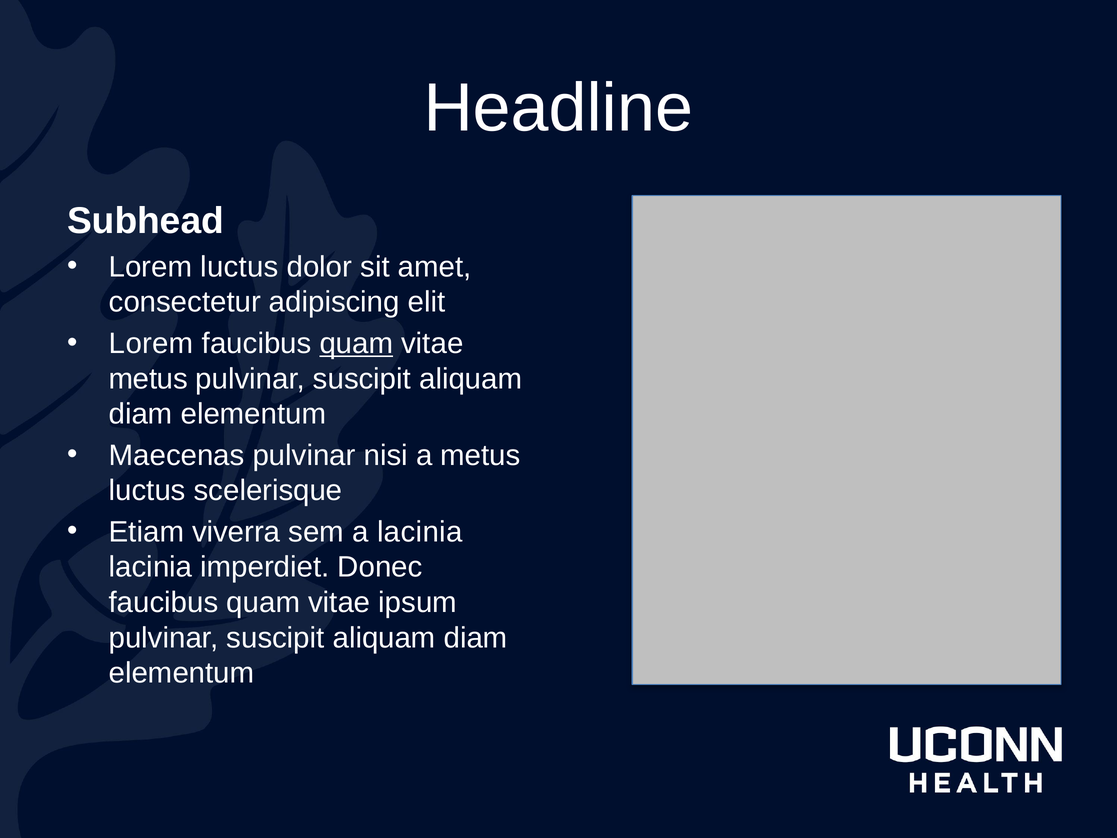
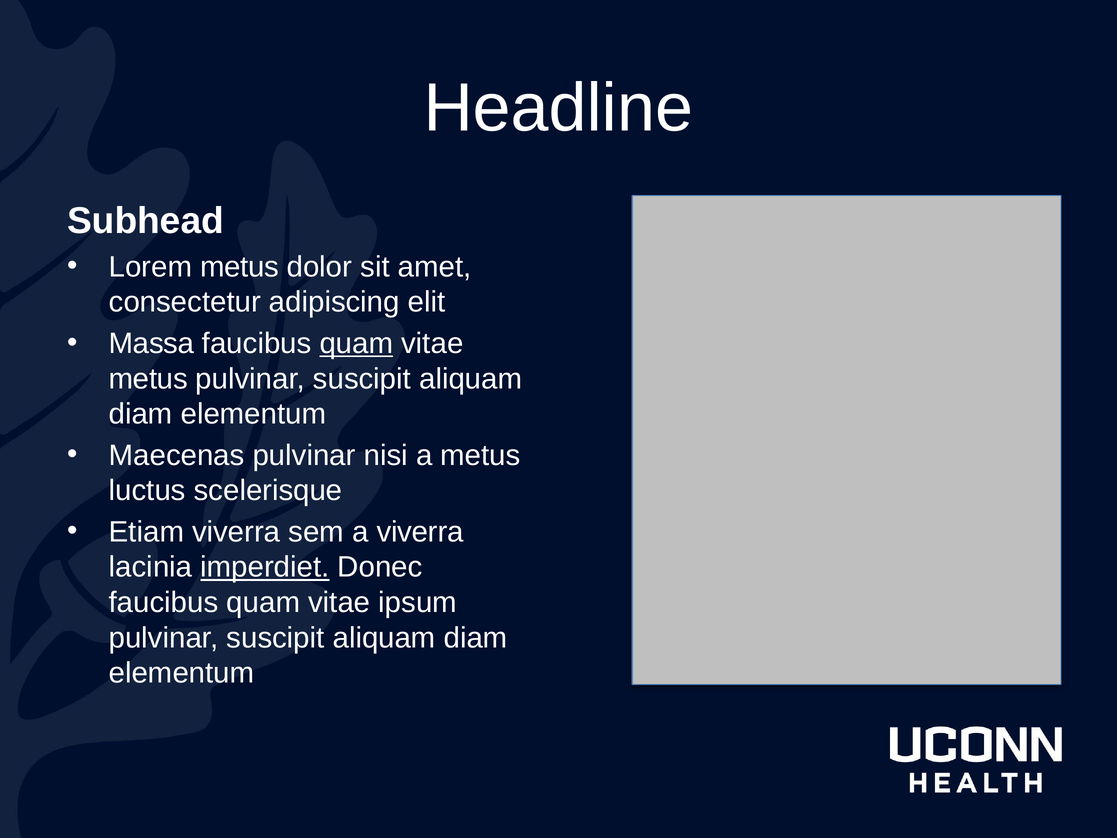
Lorem luctus: luctus -> metus (240, 267)
Lorem: Lorem -> Massa (152, 343)
a lacinia: lacinia -> viverra (420, 532)
imperdiet underline: none -> present (265, 567)
